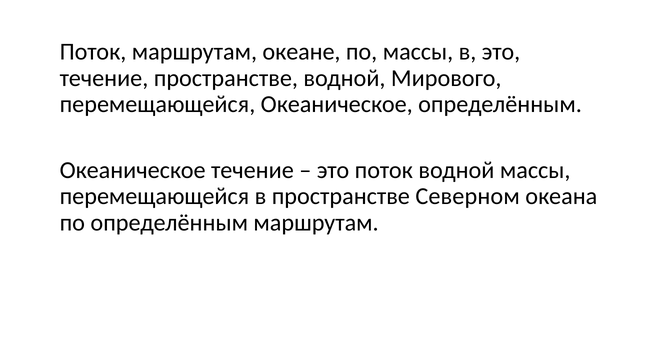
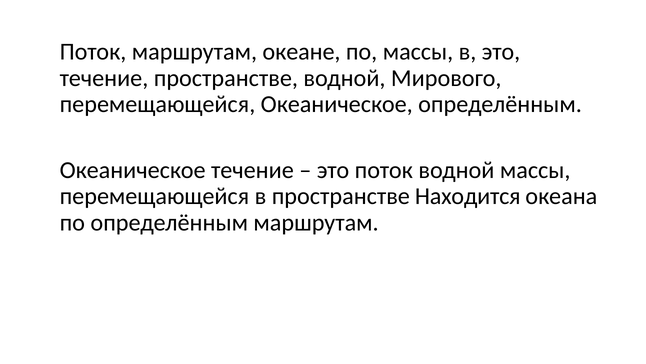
Северном: Северном -> Находится (468, 196)
